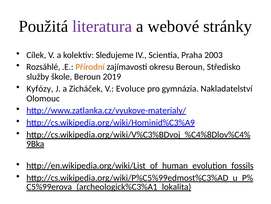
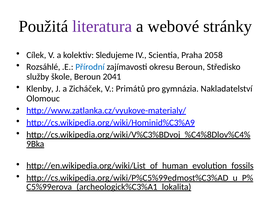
2003: 2003 -> 2058 (214, 55)
Přírodní colour: orange -> blue (90, 67)
2019: 2019 -> 2041 (112, 77)
Kyfózy: Kyfózy -> Klenby (40, 88)
Evoluce: Evoluce -> Primátů (130, 88)
